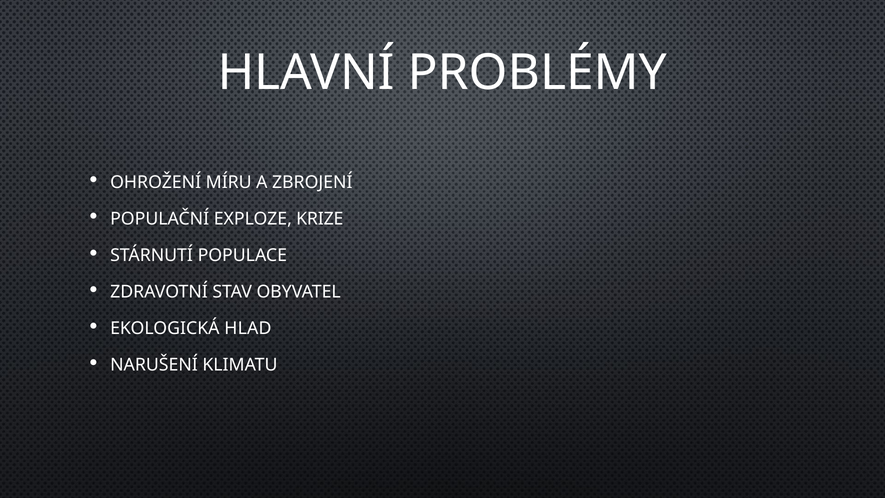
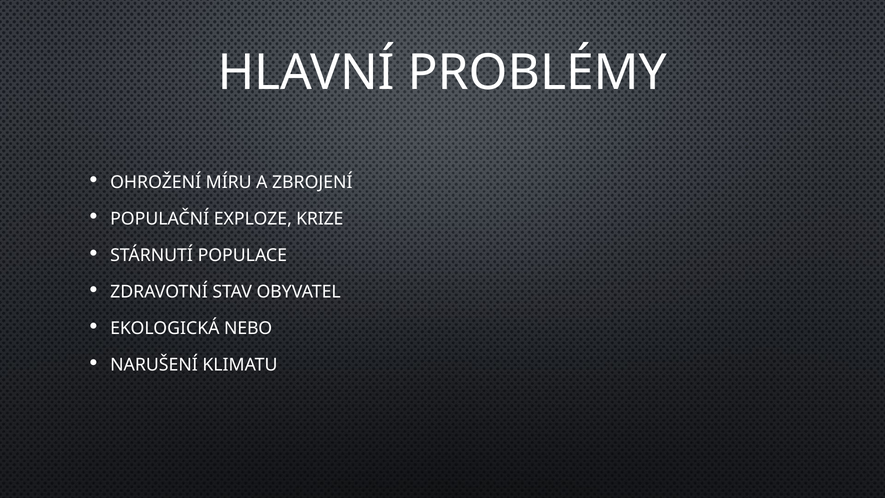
HLAD: HLAD -> NEBO (248, 328)
